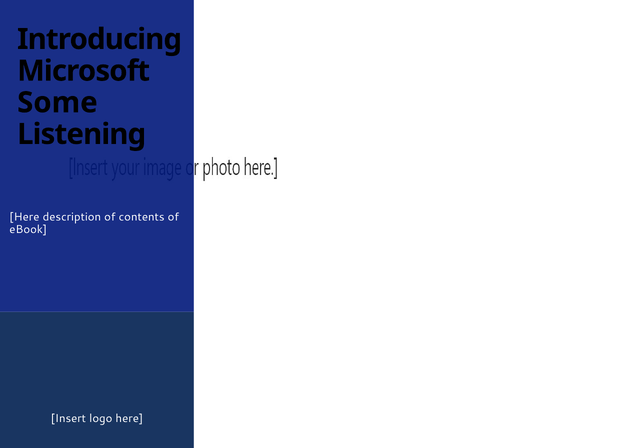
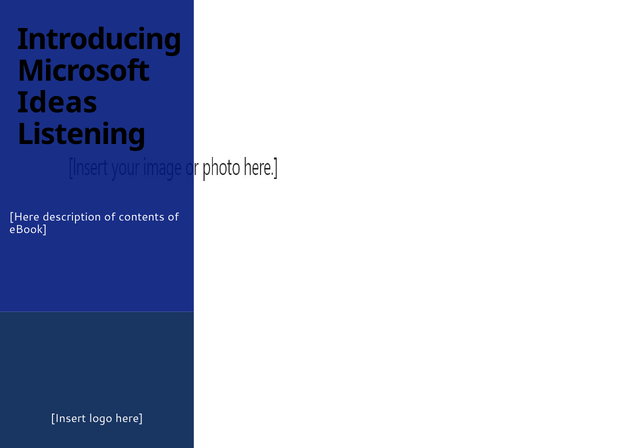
Some: Some -> Ideas (57, 103)
